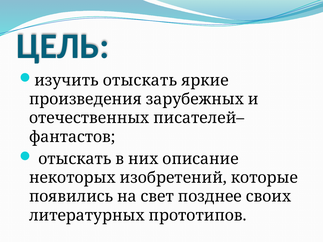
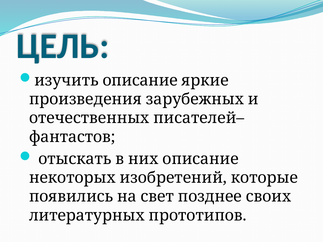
изучить отыскать: отыскать -> описание (140, 80)
